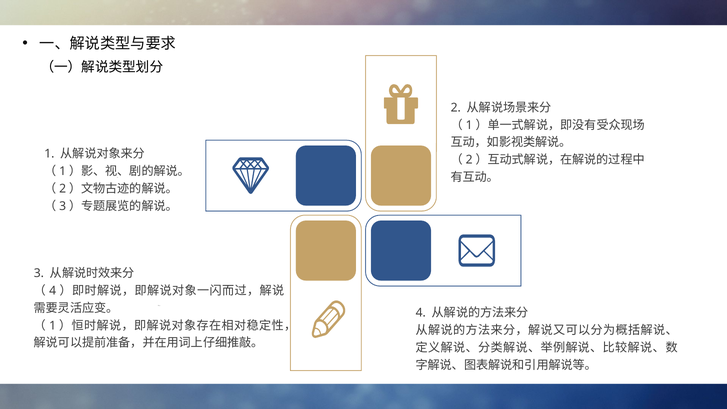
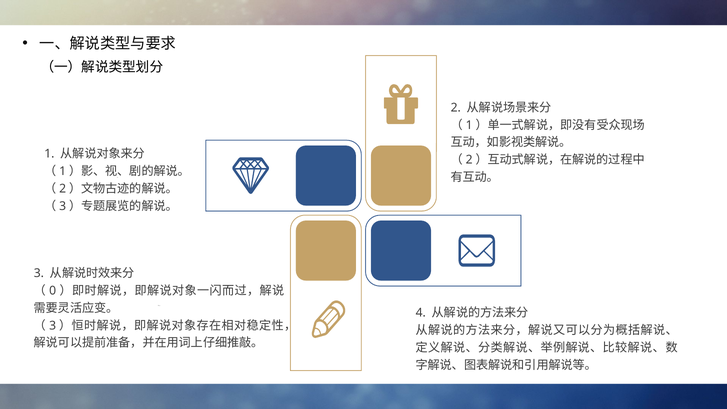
4: 4 -> 0 (53, 291)
1: 1 -> 3 (53, 326)
